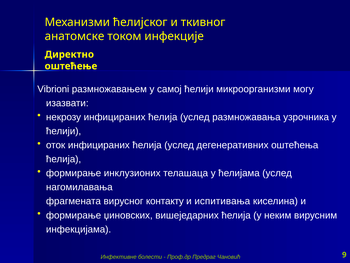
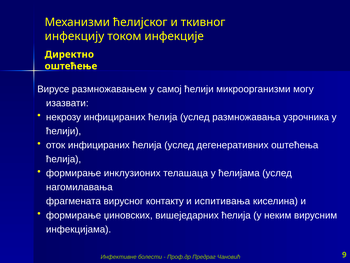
анатомске: анатомске -> инфекцију (74, 36)
Vibrioni: Vibrioni -> Вирусе (53, 89)
